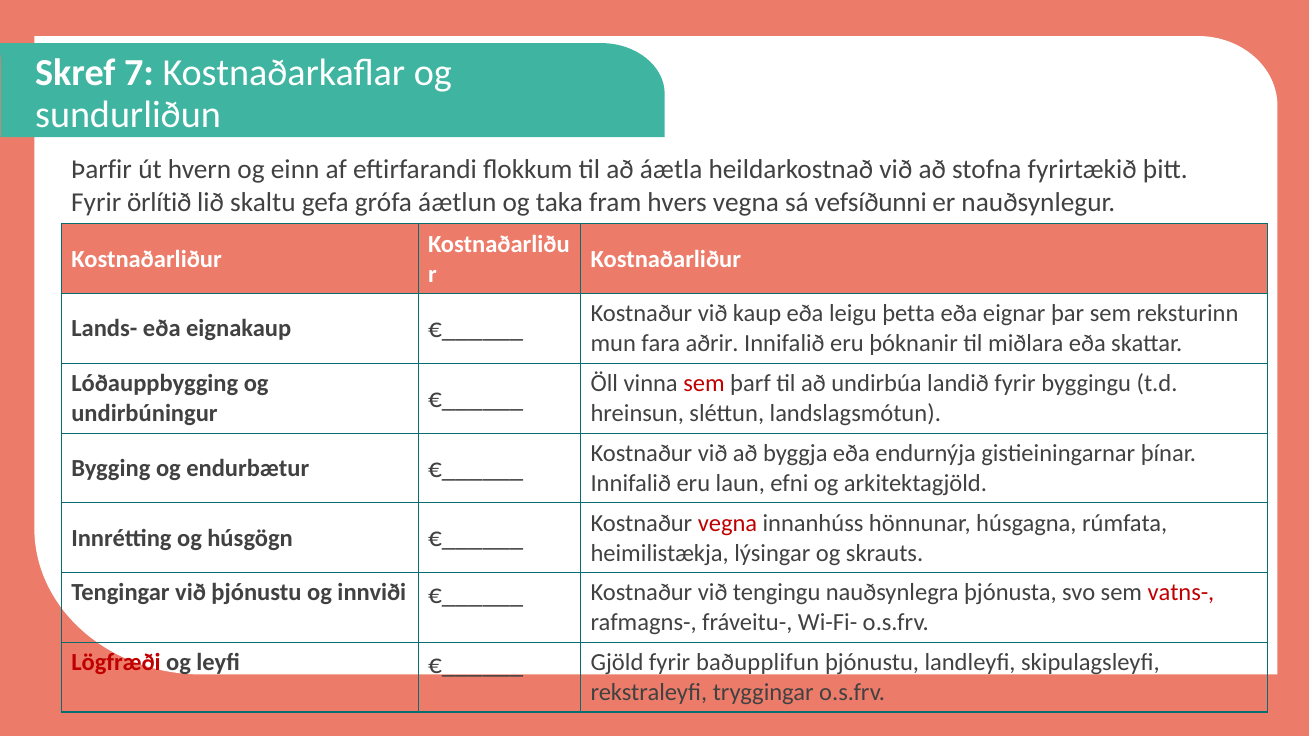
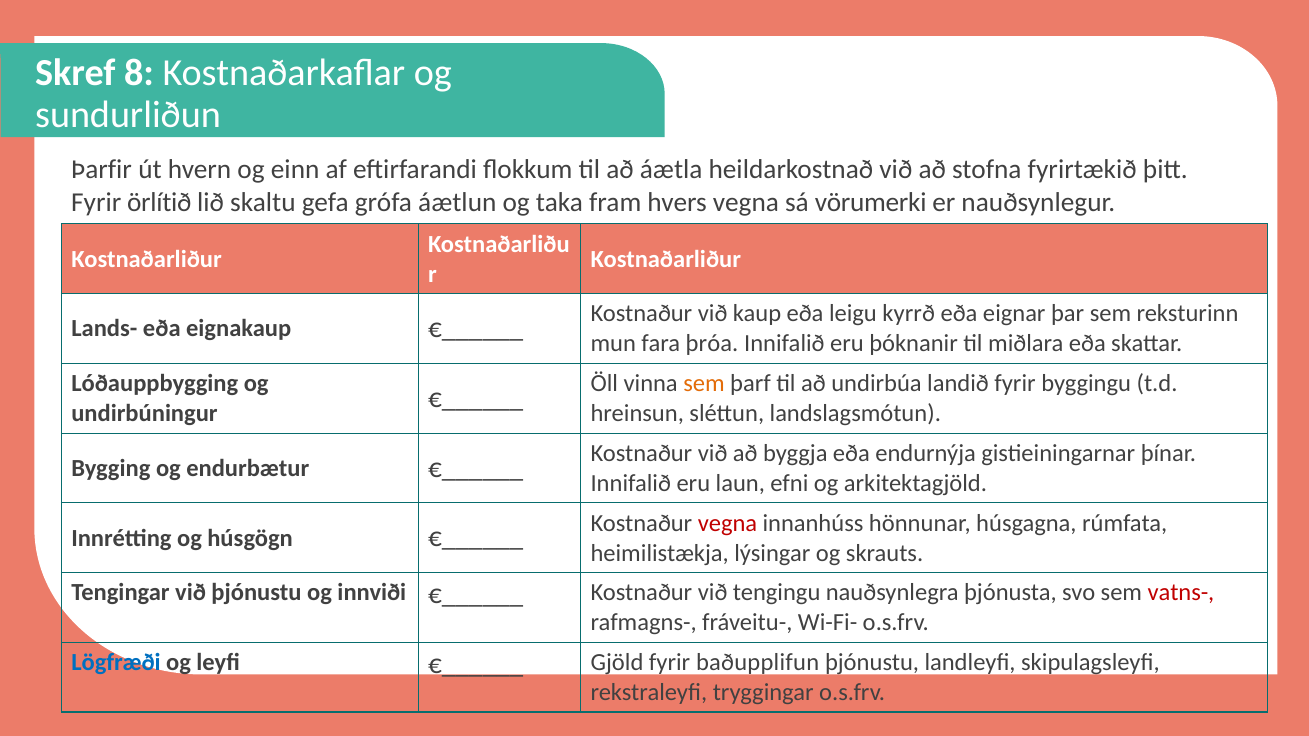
7: 7 -> 8 (139, 73)
vefsíðunni: vefsíðunni -> vörumerki (871, 203)
þetta: þetta -> kyrrð (909, 314)
aðrir: aðrir -> þróa (712, 344)
sem colour: red -> orange (704, 384)
Lögfræði colour: red -> blue (116, 663)
